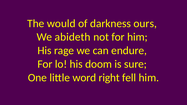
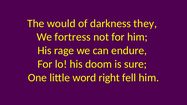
ours: ours -> they (145, 23)
abideth: abideth -> fortress (73, 37)
